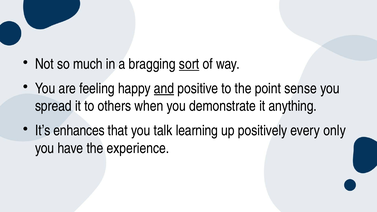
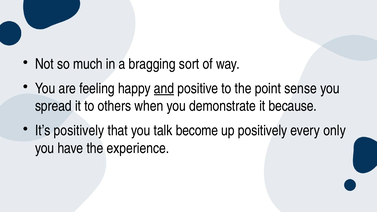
sort underline: present -> none (189, 64)
anything: anything -> because (293, 106)
It’s enhances: enhances -> positively (79, 131)
learning: learning -> become (197, 131)
